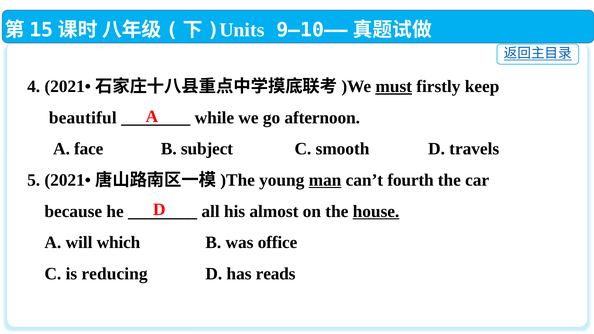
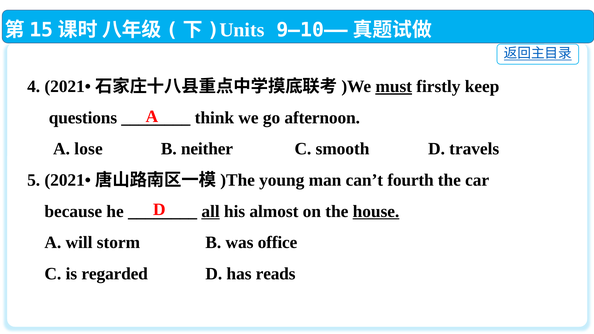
beautiful: beautiful -> questions (83, 118)
while: while -> think (214, 118)
face: face -> lose (89, 149)
subject: subject -> neither (207, 149)
man underline: present -> none (325, 180)
all underline: none -> present (211, 211)
which: which -> storm (118, 243)
reducing: reducing -> regarded (115, 274)
